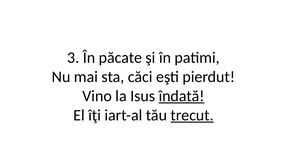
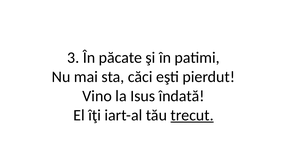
îndată underline: present -> none (182, 96)
